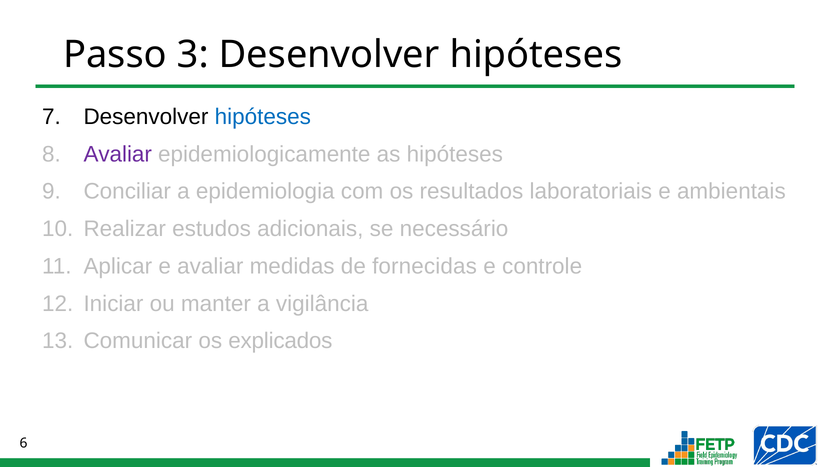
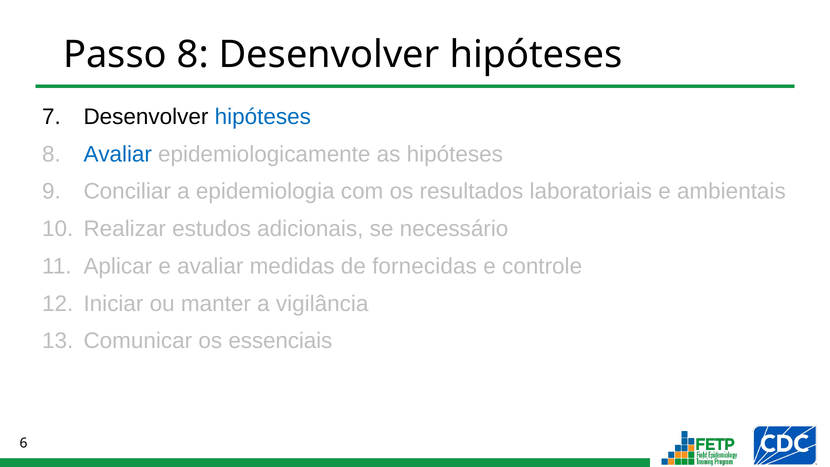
Passo 3: 3 -> 8 (193, 55)
Avaliar colour: purple -> blue (118, 154)
explicados: explicados -> essenciais (280, 341)
